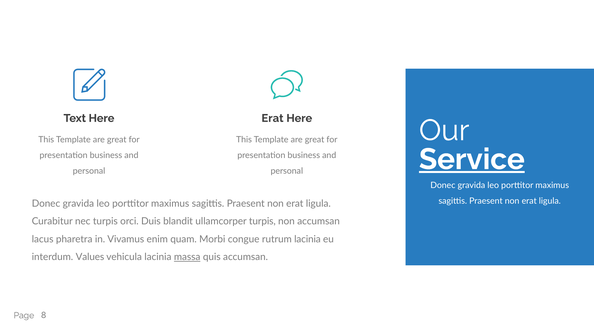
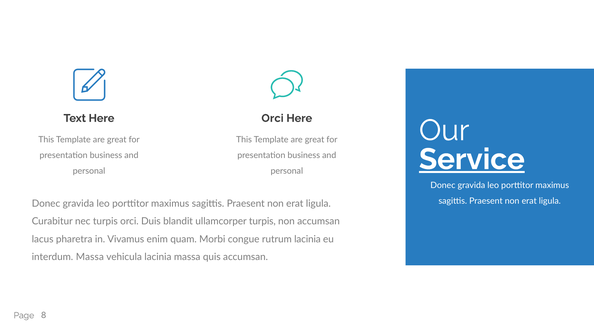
Erat: Erat -> Orci (272, 118)
interdum Values: Values -> Massa (90, 257)
massa underline: present -> none (187, 257)
